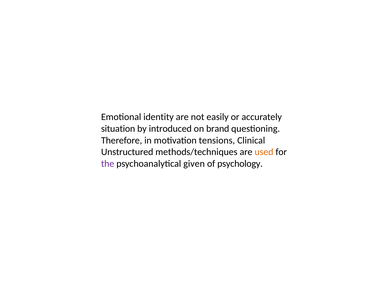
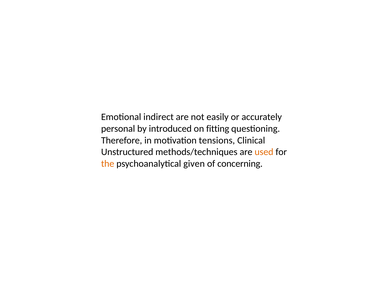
identity: identity -> indirect (159, 117)
situation: situation -> personal (118, 129)
brand: brand -> fitting (218, 129)
the colour: purple -> orange (108, 164)
psychology: psychology -> concerning (240, 164)
